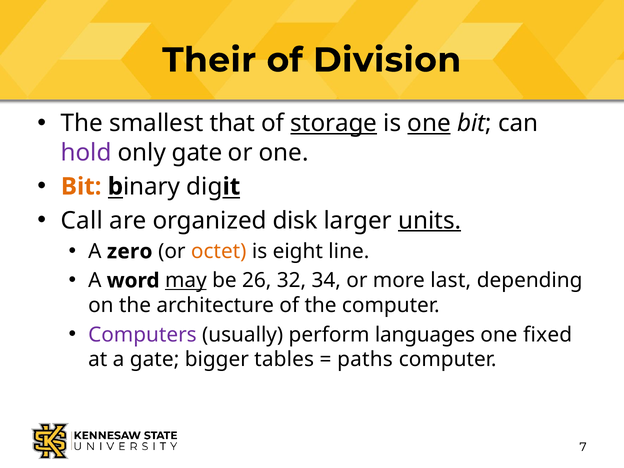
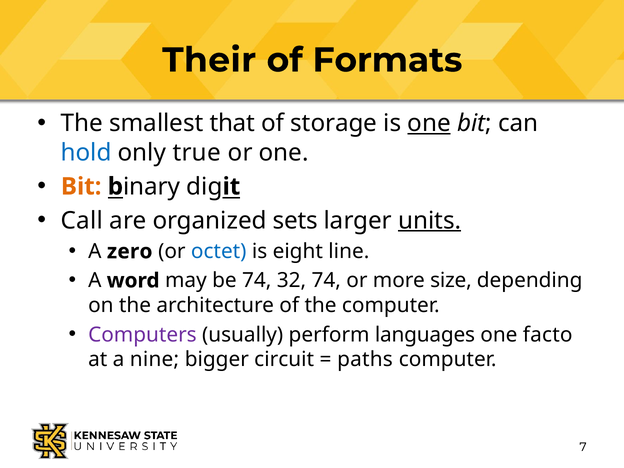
Division: Division -> Formats (387, 60)
storage underline: present -> none (334, 123)
hold colour: purple -> blue (86, 153)
only gate: gate -> true (197, 153)
disk: disk -> sets (295, 221)
octet colour: orange -> blue (219, 251)
may underline: present -> none (186, 281)
be 26: 26 -> 74 (257, 281)
32 34: 34 -> 74 (326, 281)
last: last -> size (451, 281)
fixed: fixed -> facto (548, 335)
a gate: gate -> nine (154, 360)
tables: tables -> circuit (284, 360)
